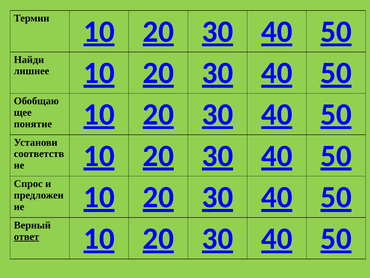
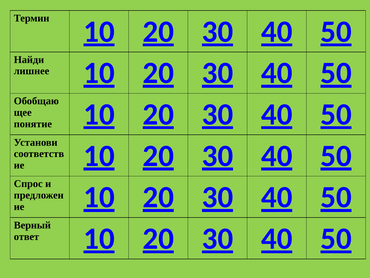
ответ underline: present -> none (26, 236)
